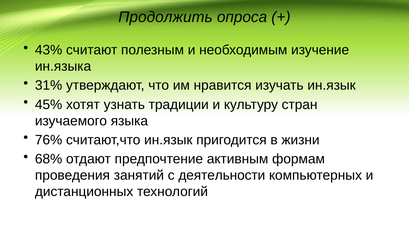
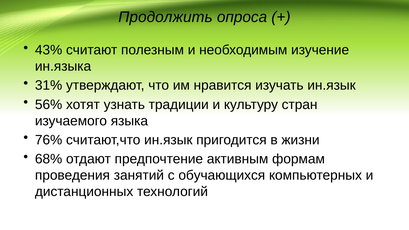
45%: 45% -> 56% (49, 105)
деятельности: деятельности -> обучающихся (222, 176)
